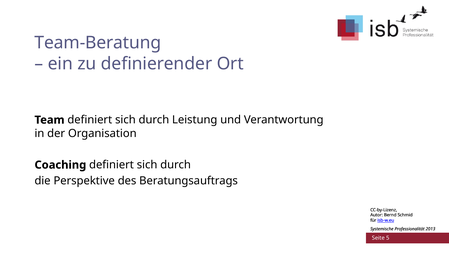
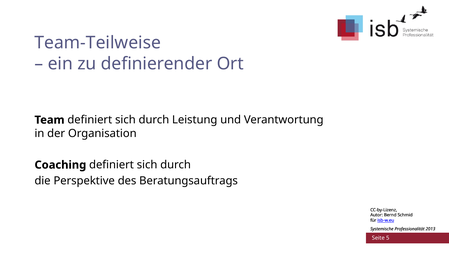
Team-Beratung: Team-Beratung -> Team-Teilweise (98, 43)
